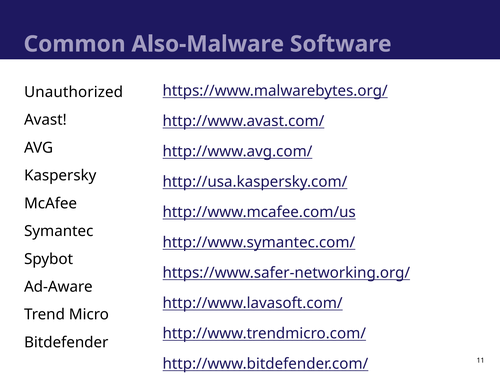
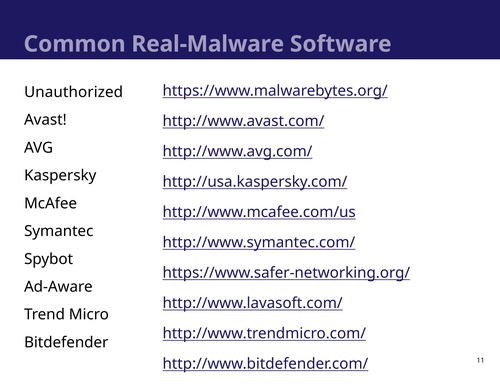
Also-Malware: Also-Malware -> Real-Malware (208, 44)
